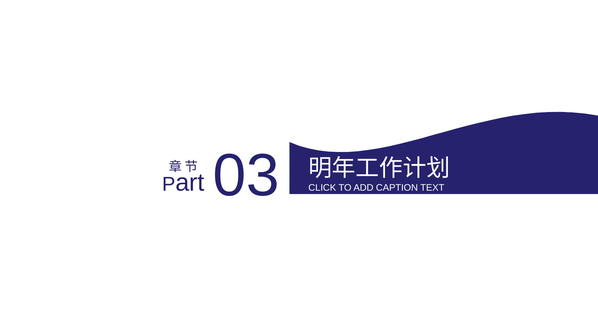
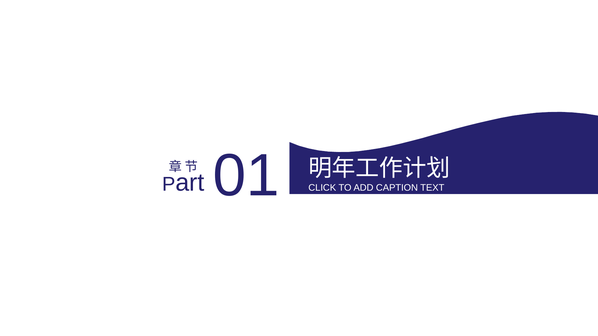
03: 03 -> 01 (246, 176)
